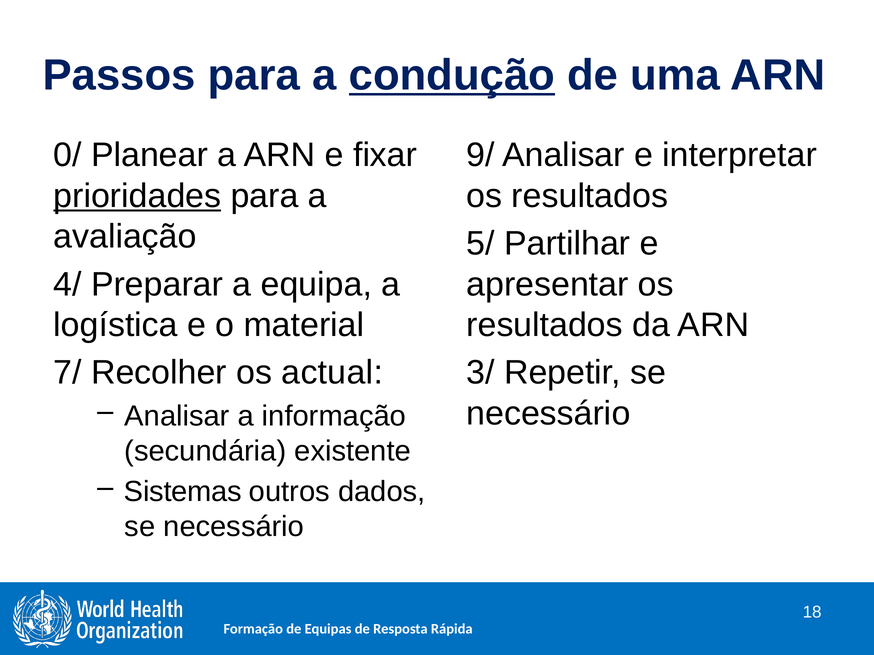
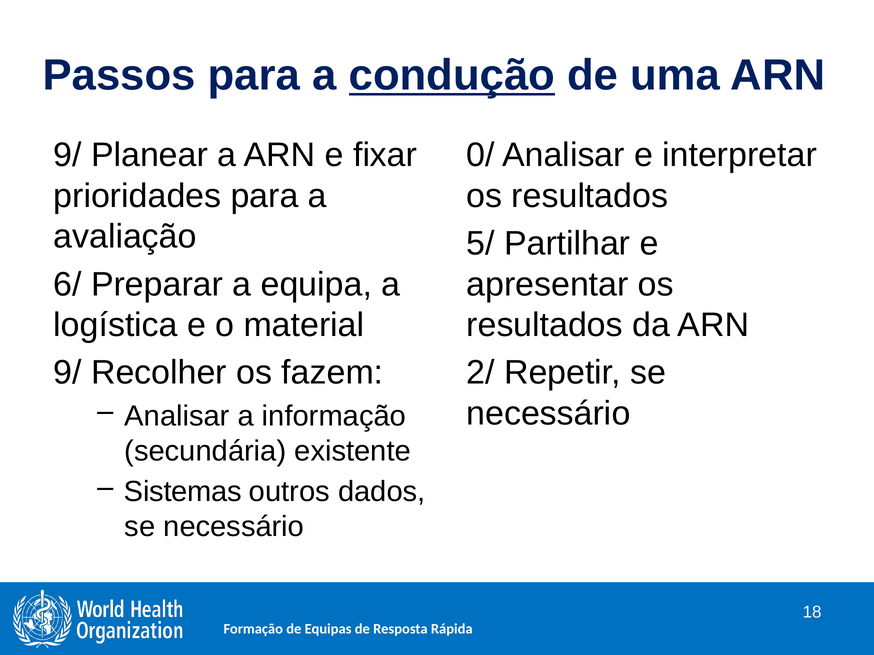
0/: 0/ -> 9/ (68, 155)
9/: 9/ -> 0/ (481, 155)
prioridades underline: present -> none (137, 196)
4/: 4/ -> 6/ (68, 285)
7/: 7/ -> 9/ (68, 373)
actual: actual -> fazem (332, 373)
3/: 3/ -> 2/ (481, 373)
